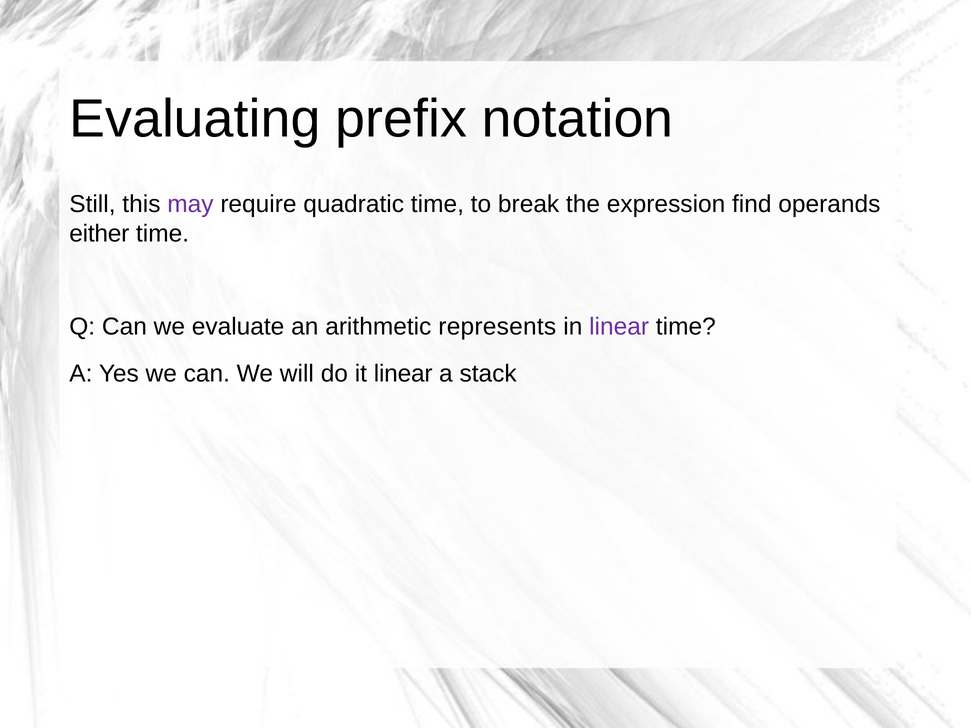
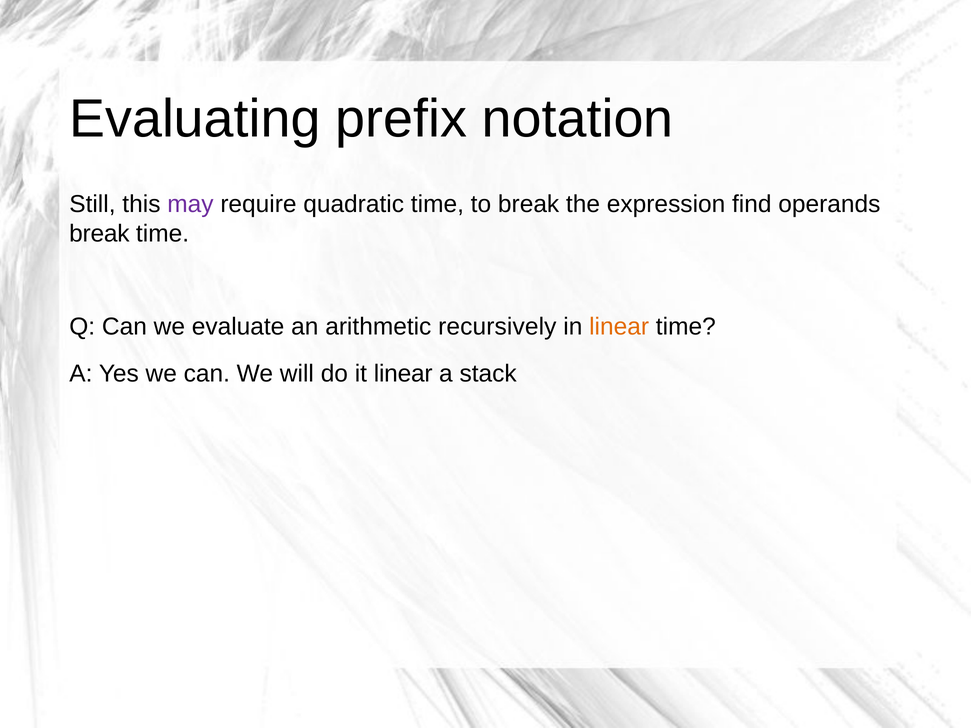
either: either -> break (99, 234)
represents: represents -> recursively (497, 327)
linear colour: purple -> orange (619, 327)
